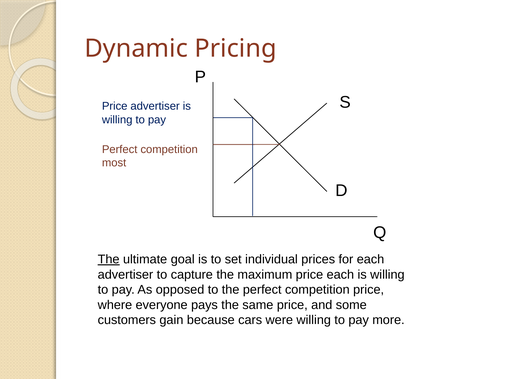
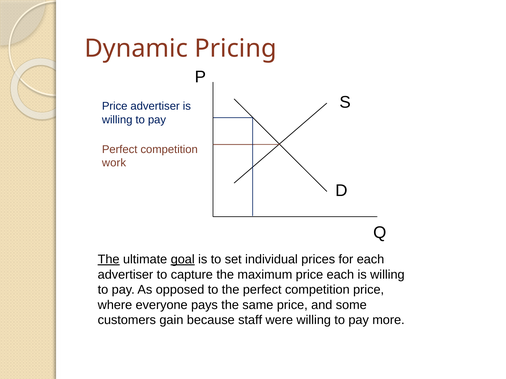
most: most -> work (114, 163)
goal underline: none -> present (183, 260)
cars: cars -> staff (250, 320)
